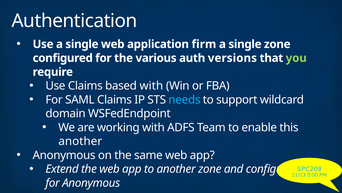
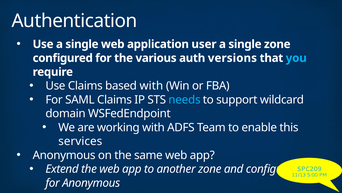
firm: firm -> user (204, 44)
you colour: light green -> light blue (296, 58)
another: another -> services (80, 141)
